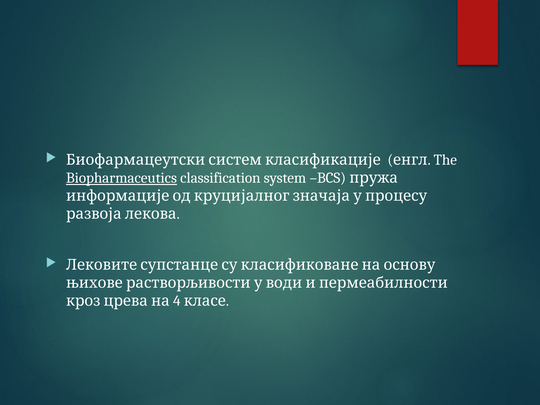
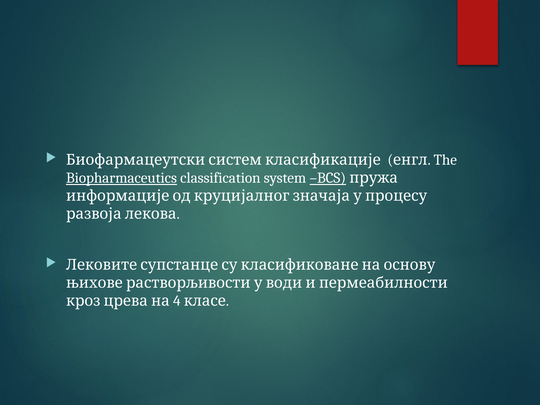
BCS underline: none -> present (328, 178)
